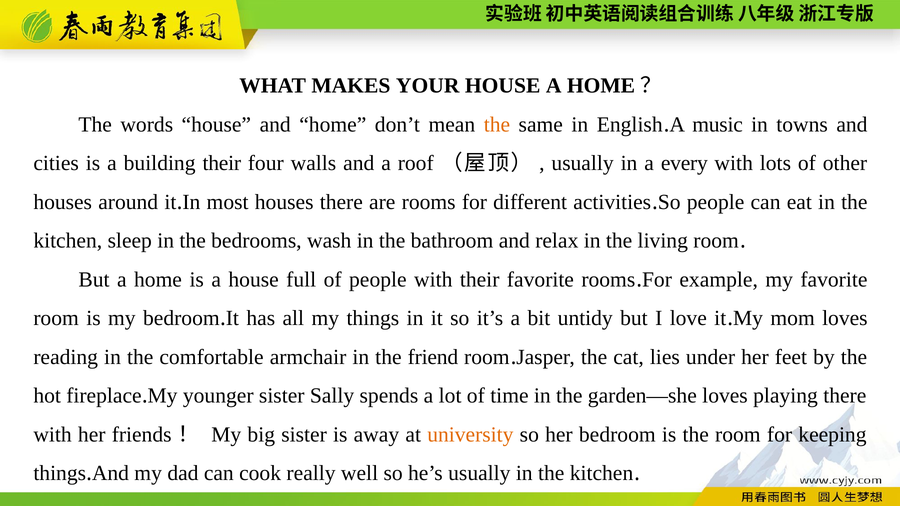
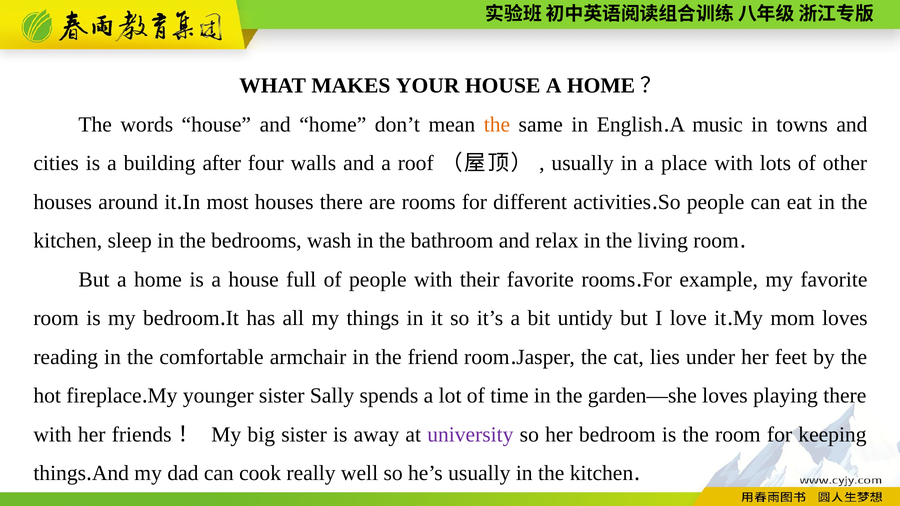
building their: their -> after (222, 163)
every: every -> place (684, 163)
university colour: orange -> purple (470, 435)
